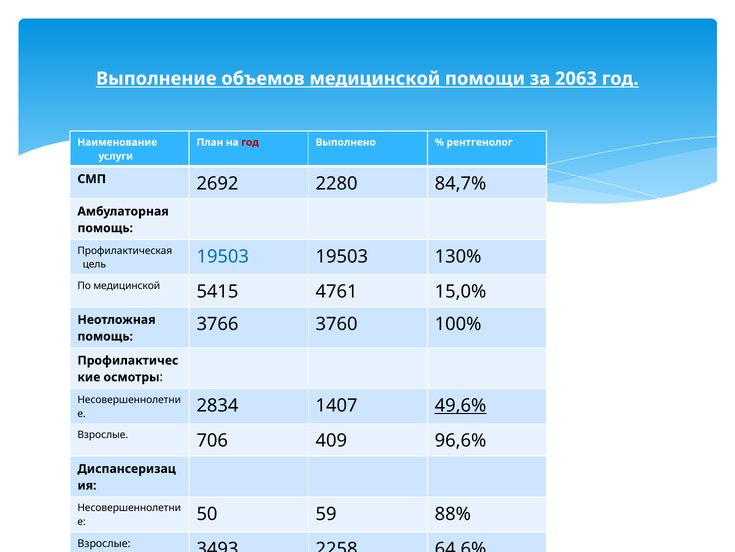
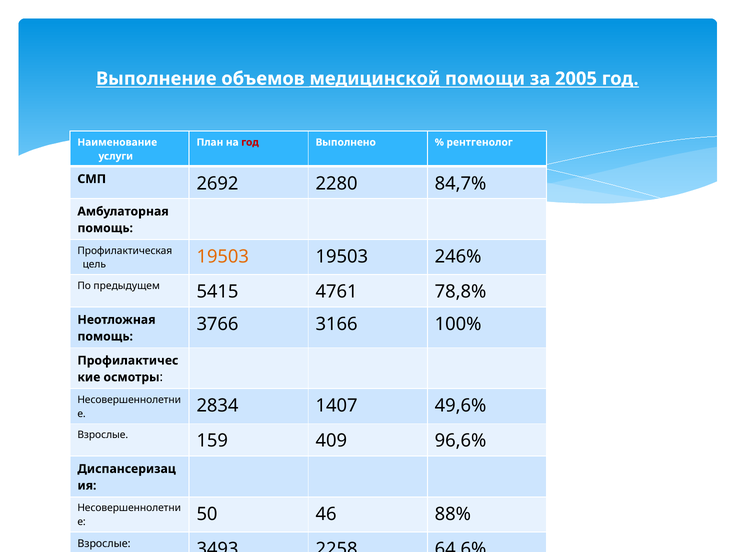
2063: 2063 -> 2005 (576, 79)
19503 colour: blue -> orange (223, 256)
130%: 130% -> 246% (458, 256)
По медицинской: медицинской -> предыдущем (127, 285)
15,0%: 15,0% -> 78,8% (461, 291)
3760: 3760 -> 3166 (337, 324)
49,6% underline: present -> none (461, 405)
706: 706 -> 159 (212, 440)
59: 59 -> 46 (326, 513)
